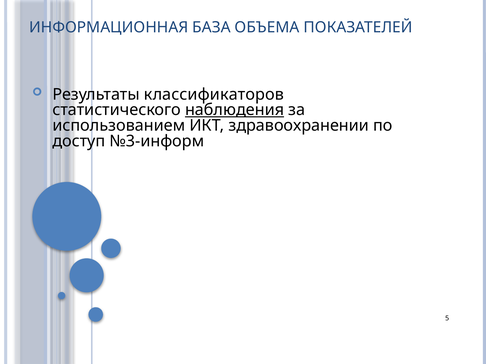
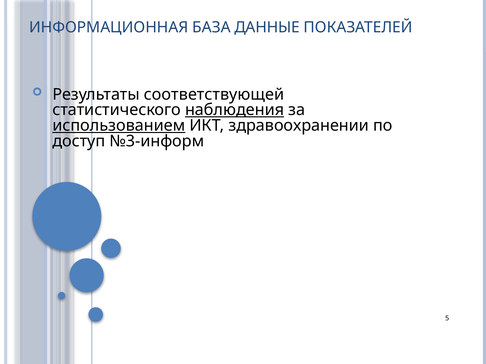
ОБЪЕМА: ОБЪЕМА -> ДАННЫЕ (267, 27)
классификаторов: классификаторов -> соответствующей (214, 95)
использованием underline: none -> present (119, 126)
